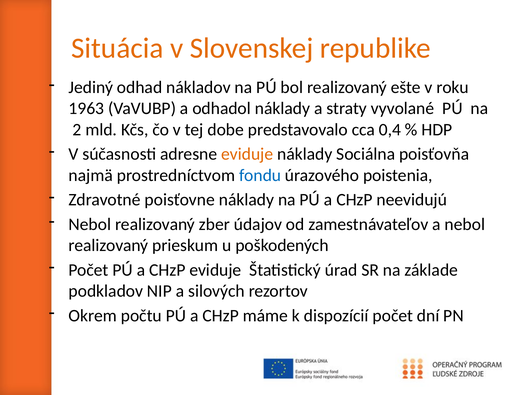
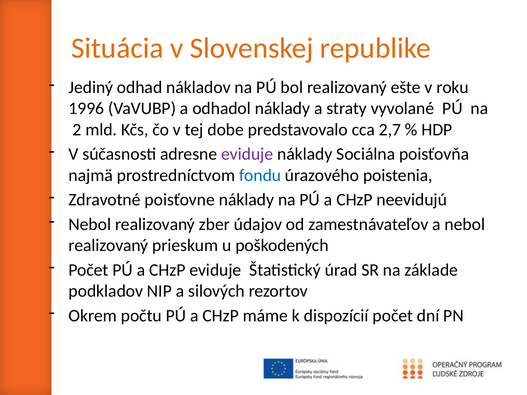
1963: 1963 -> 1996 (86, 109)
0,4: 0,4 -> 2,7 (390, 130)
eviduje colour: orange -> purple (247, 154)
